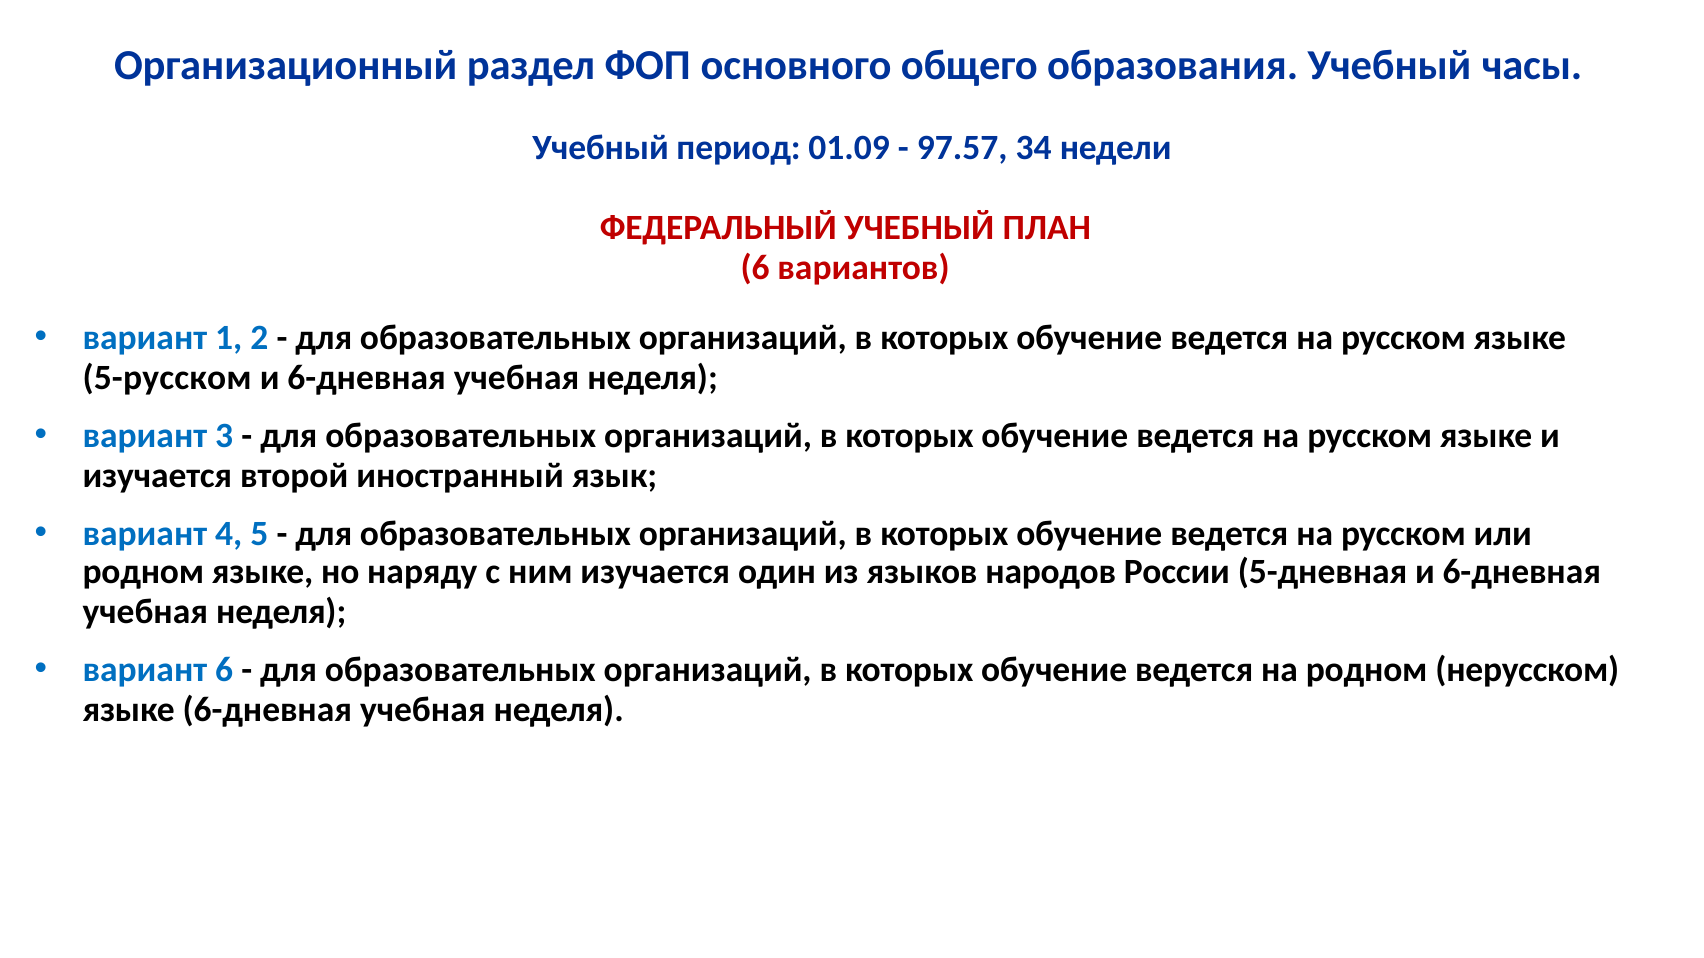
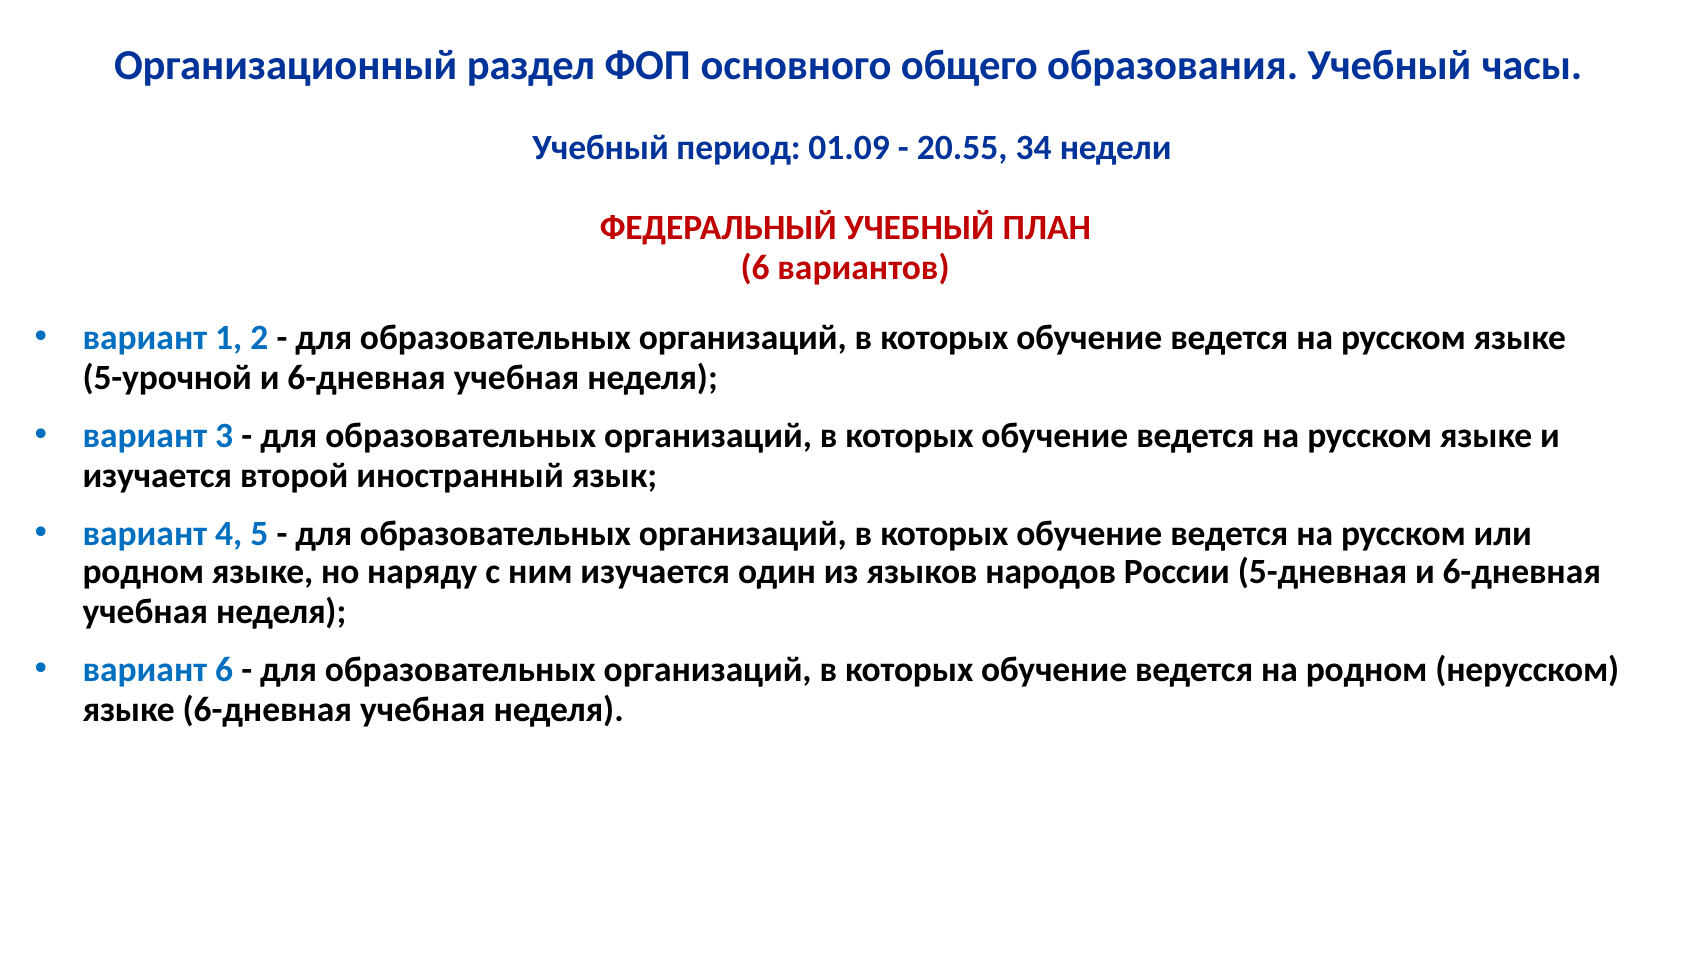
97.57: 97.57 -> 20.55 (962, 148)
5-русском: 5-русском -> 5-урочной (167, 378)
